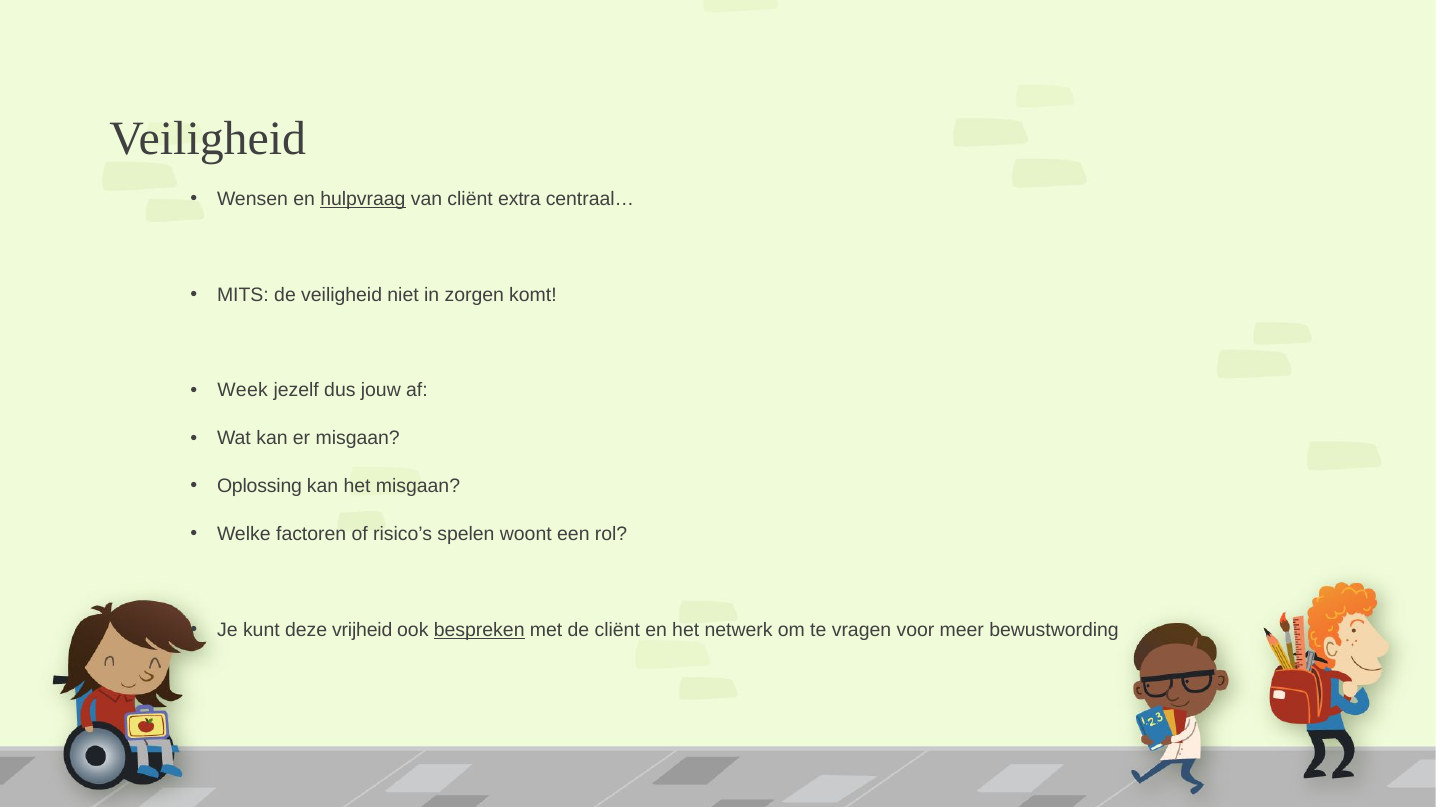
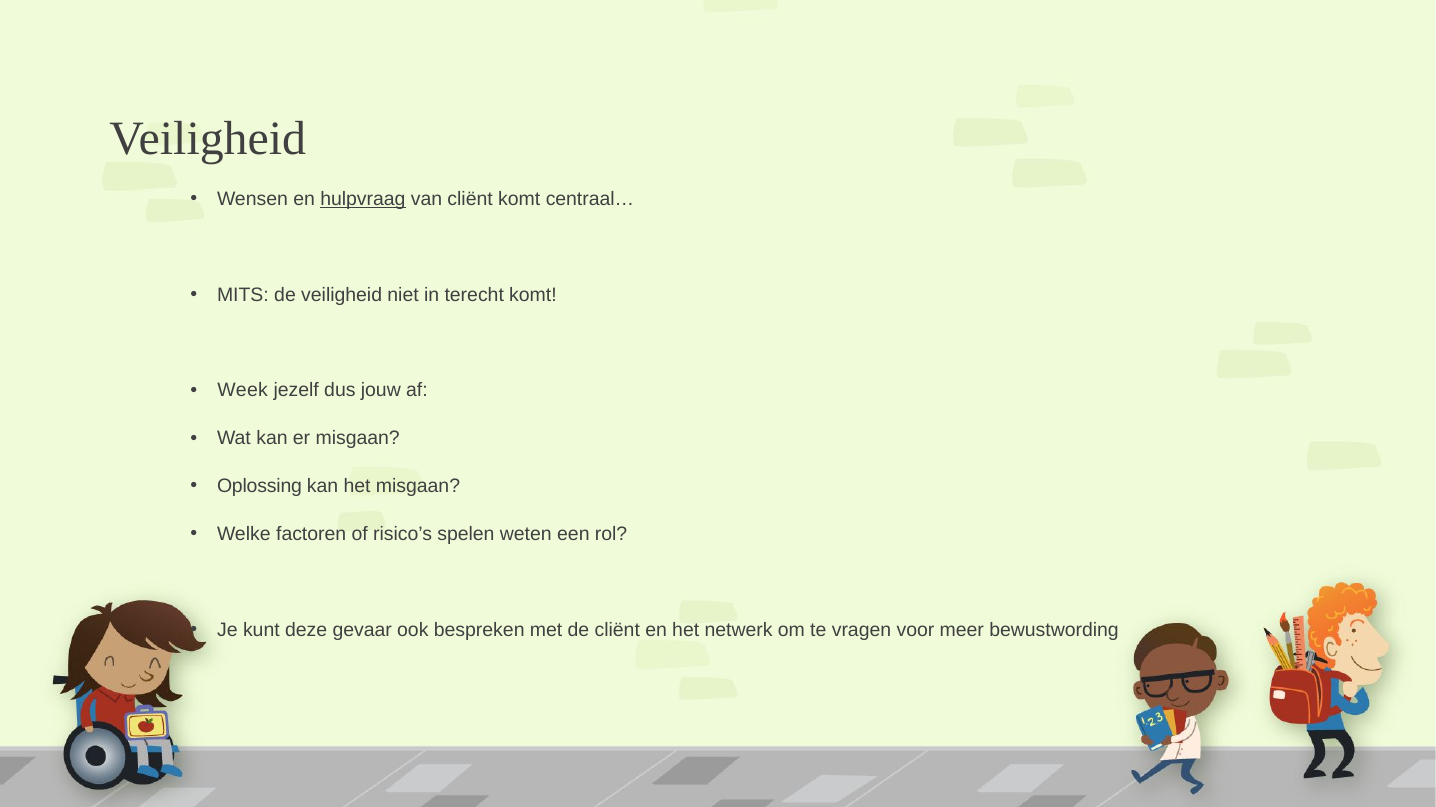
cliënt extra: extra -> komt (519, 199)
zorgen: zorgen -> terecht (474, 295)
woont: woont -> weten (526, 535)
vrijheid: vrijheid -> gevaar (362, 631)
bespreken underline: present -> none (479, 631)
